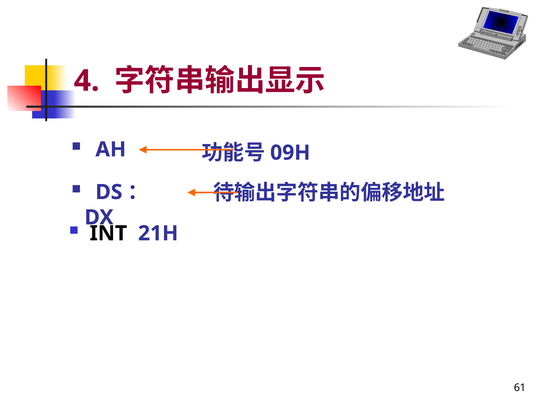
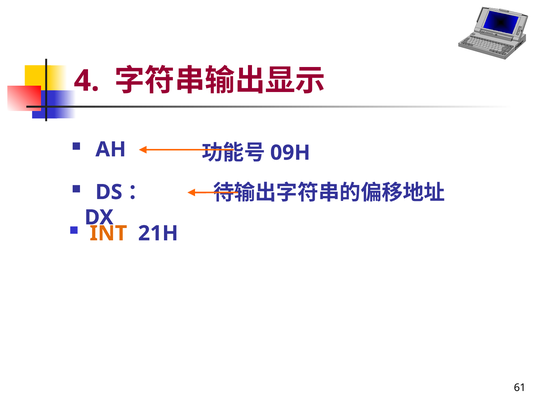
INT colour: black -> orange (108, 233)
